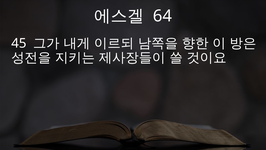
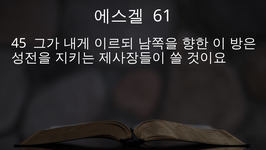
64: 64 -> 61 (162, 16)
